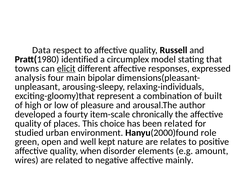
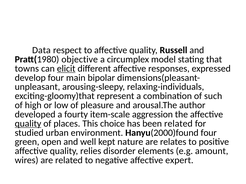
identified: identified -> objective (80, 60)
analysis: analysis -> develop (30, 78)
built: built -> such (213, 96)
chronically: chronically -> aggression (152, 115)
quality underline: none -> present (28, 124)
Hanyu(2000)found role: role -> four (209, 133)
when: when -> relies (91, 151)
mainly: mainly -> expert (179, 161)
